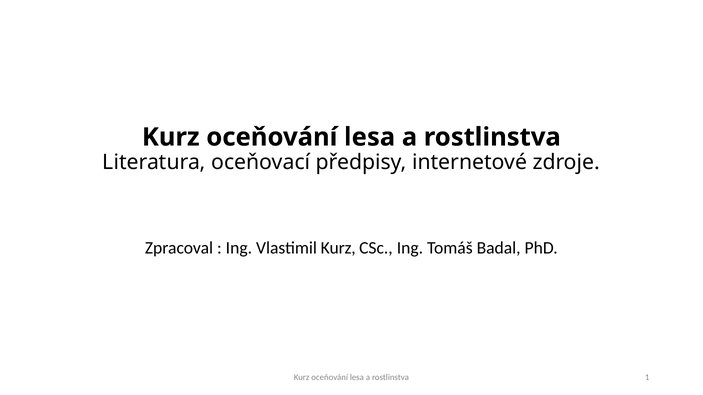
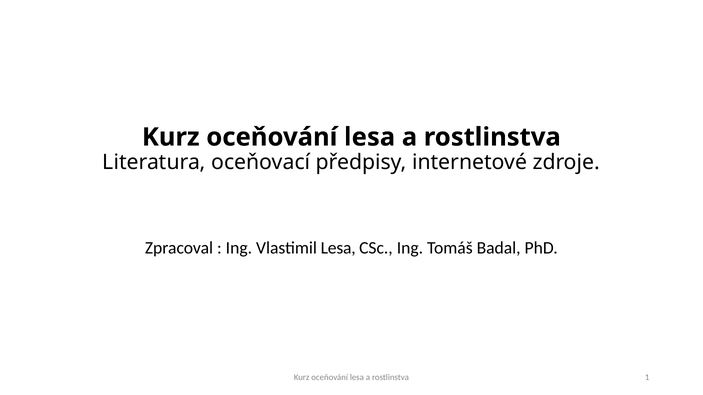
Vlastimil Kurz: Kurz -> Lesa (338, 248)
